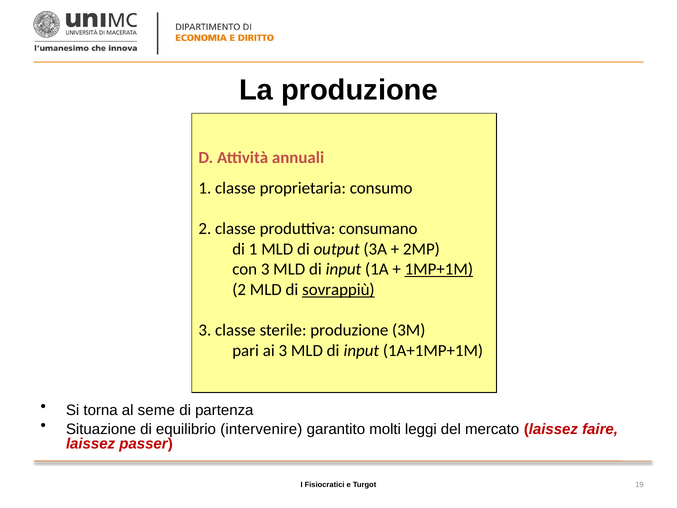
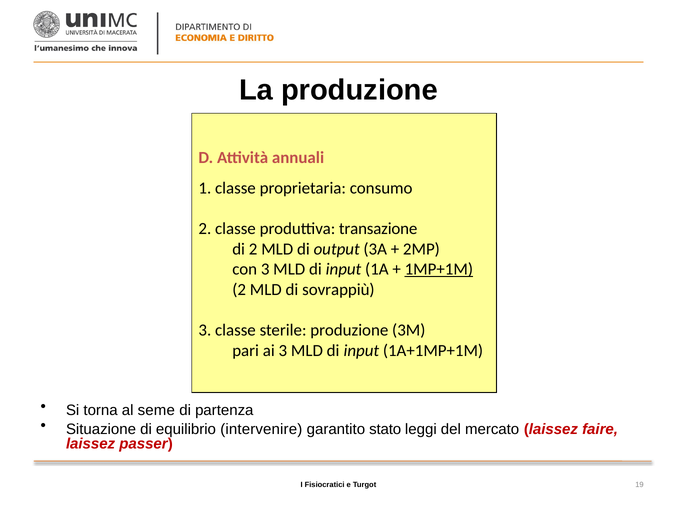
consumano: consumano -> transazione (378, 229)
di 1: 1 -> 2 (253, 249)
sovrappiù underline: present -> none (338, 290)
molti: molti -> stato (385, 429)
